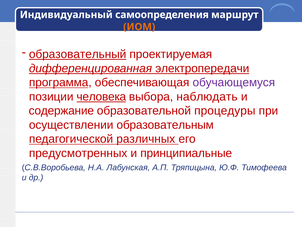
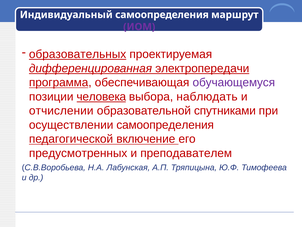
ИОМ colour: orange -> purple (139, 27)
образовательный: образовательный -> образовательных (78, 54)
содержание: содержание -> отчислении (61, 111)
процедуры: процедуры -> спутниками (225, 111)
осуществлении образовательным: образовательным -> самоопределения (165, 125)
различных: различных -> включение (146, 139)
принципиальные: принципиальные -> преподавателем (186, 153)
